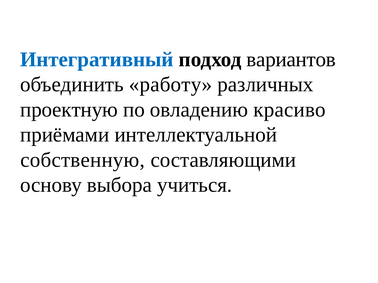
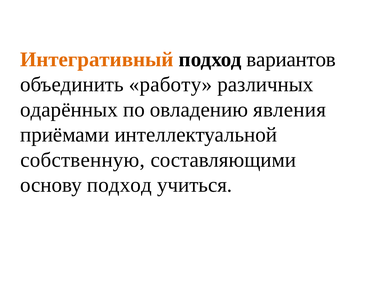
Интегративный colour: blue -> orange (97, 59)
проектную: проектную -> одарённых (69, 110)
красиво: красиво -> явления (290, 110)
основу выбора: выбора -> подход (119, 185)
